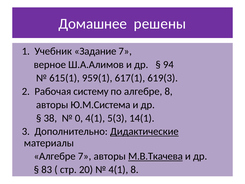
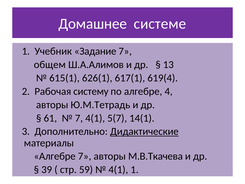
решены: решены -> системе (160, 24)
верное: верное -> общем (50, 65)
94: 94 -> 13 (168, 65)
959(1: 959(1 -> 626(1 (97, 78)
619(3: 619(3 -> 619(4 (163, 78)
алгебре 8: 8 -> 4 (169, 91)
Ю.М.Система: Ю.М.Система -> Ю.М.Тетрадь (100, 105)
38: 38 -> 61 (50, 118)
0: 0 -> 7 (79, 118)
5(3: 5(3 -> 5(7 (117, 118)
М.В.Ткачева underline: present -> none (155, 156)
83: 83 -> 39 (47, 169)
20: 20 -> 59 (86, 169)
4(1 8: 8 -> 1 (135, 169)
